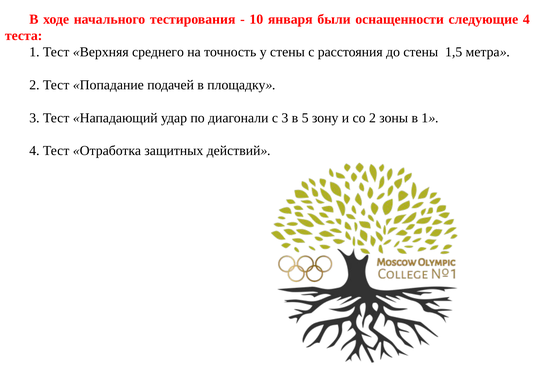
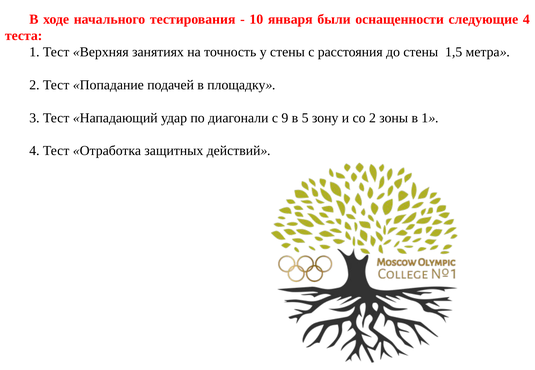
среднего: среднего -> занятиях (158, 52)
с 3: 3 -> 9 (285, 118)
